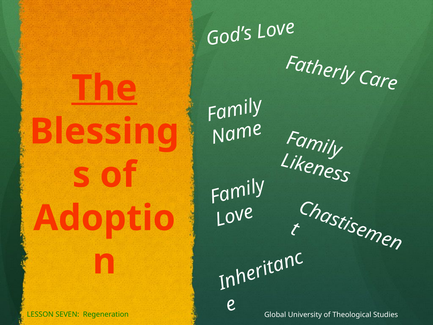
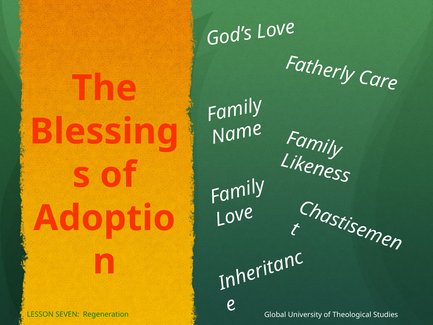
The underline: present -> none (104, 88)
